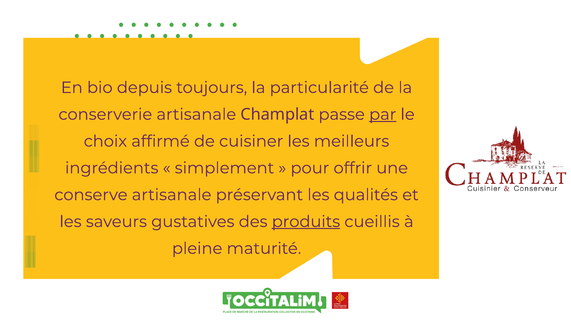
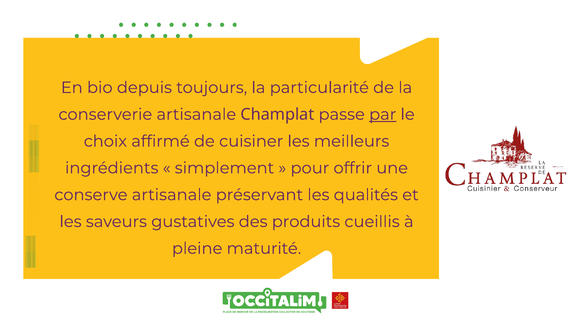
produits underline: present -> none (306, 222)
